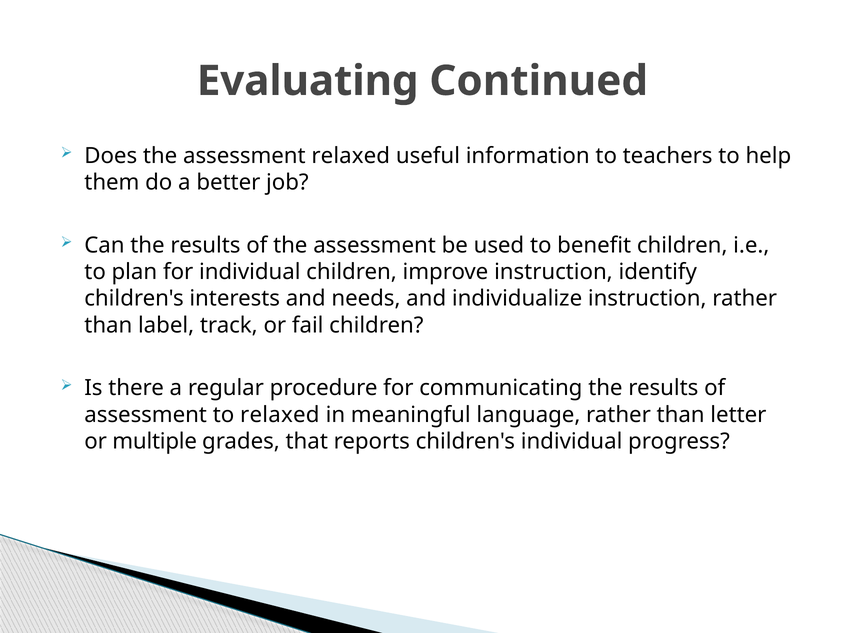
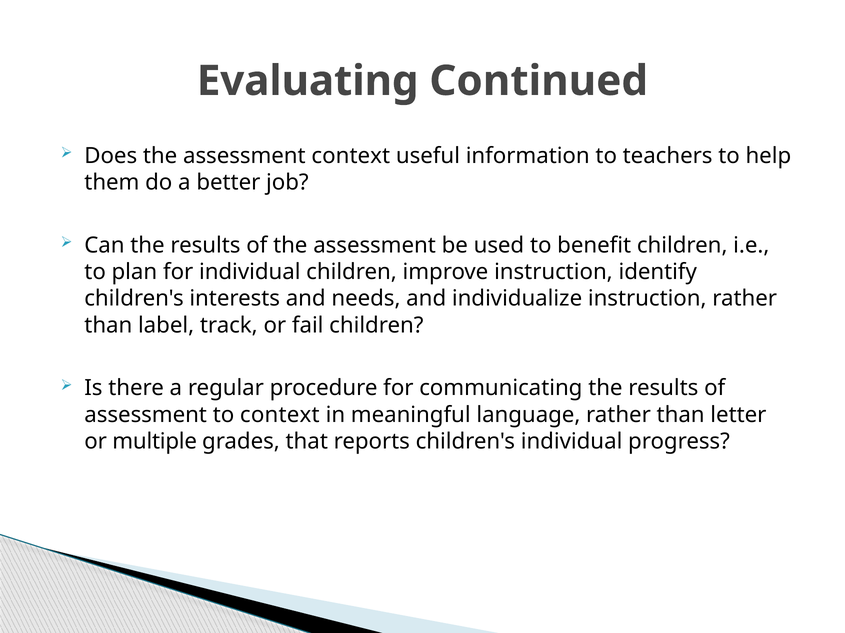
assessment relaxed: relaxed -> context (351, 156)
to relaxed: relaxed -> context (280, 415)
